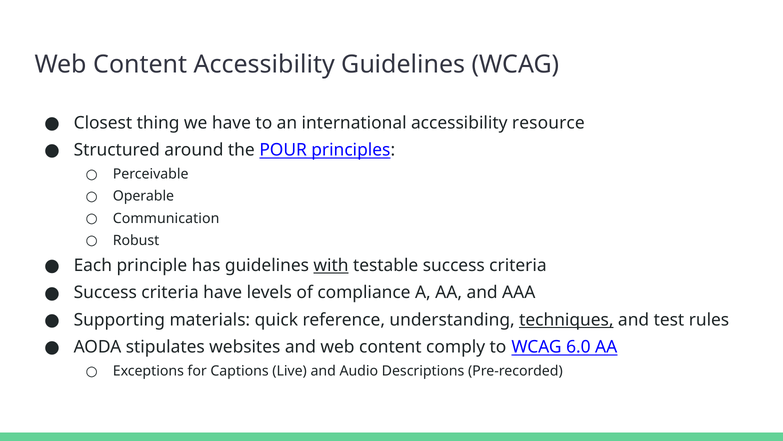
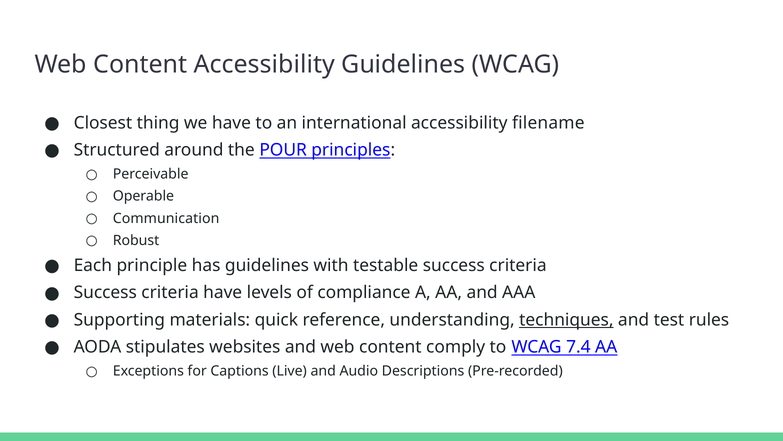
resource: resource -> filename (548, 123)
with underline: present -> none (331, 265)
6.0: 6.0 -> 7.4 (578, 347)
